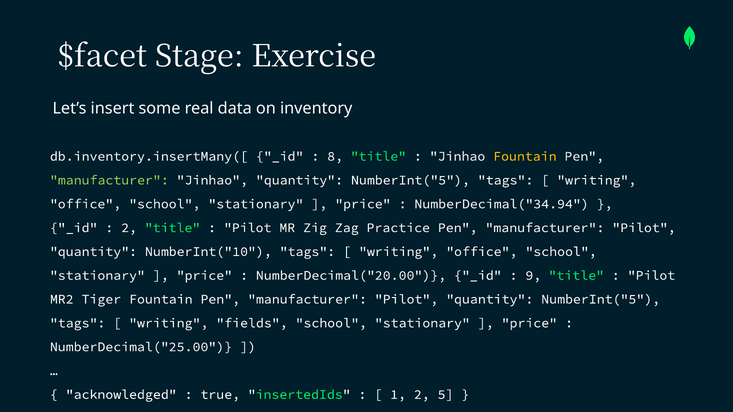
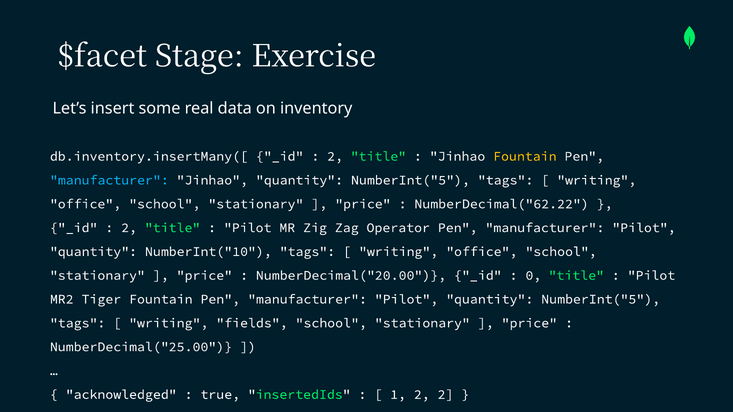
8: 8 -> 2 (335, 156)
manufacturer colour: light green -> light blue (109, 180)
NumberDecimal("34.94: NumberDecimal("34.94 -> NumberDecimal("62.22 (502, 204)
Practice: Practice -> Operator (398, 228)
9: 9 -> 0 (533, 276)
2 5: 5 -> 2 (446, 395)
